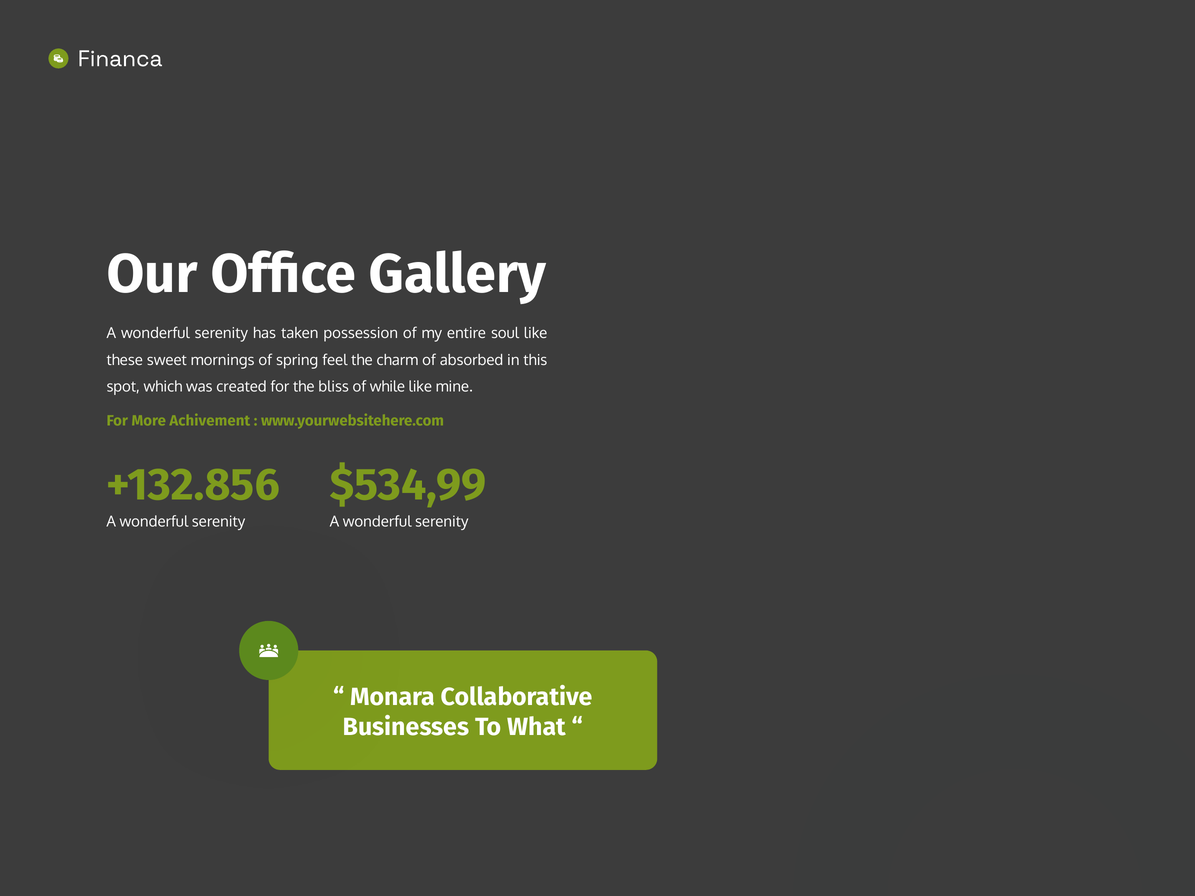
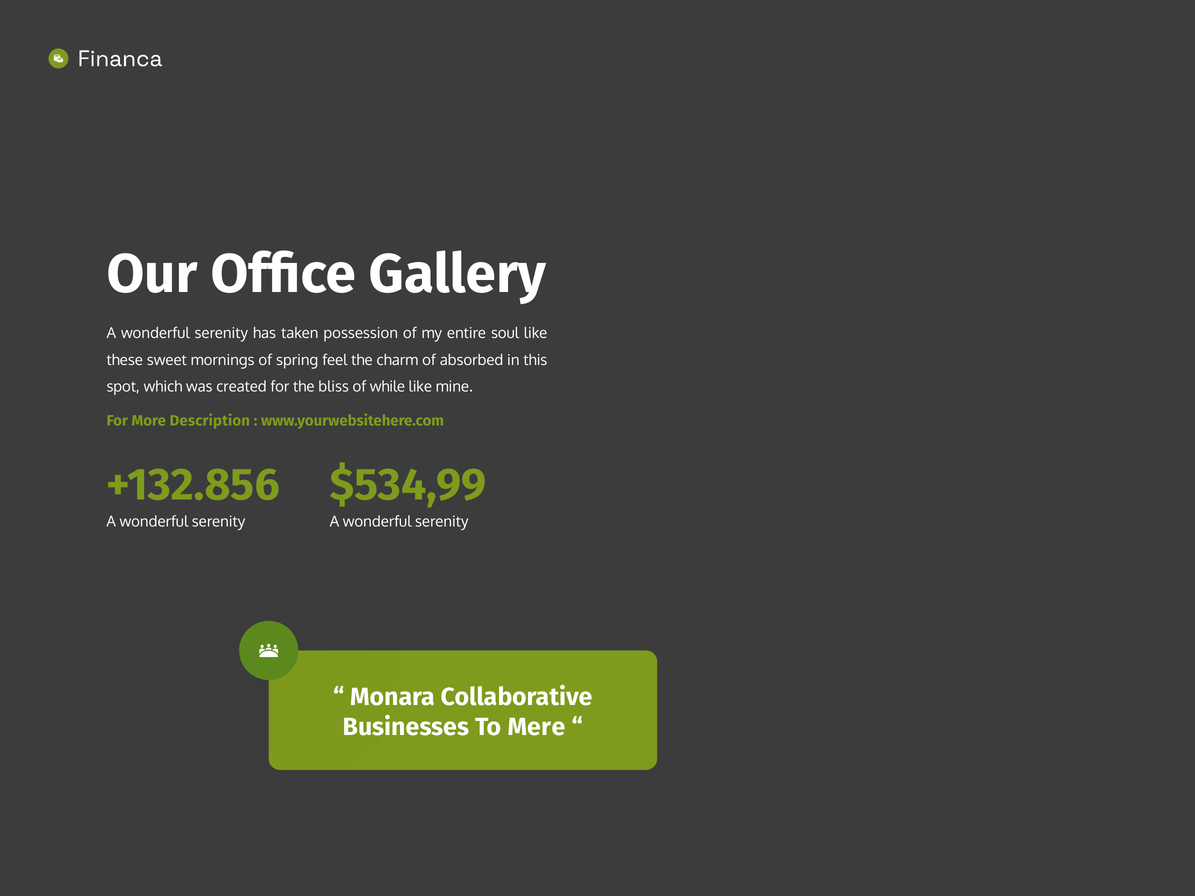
Achivement: Achivement -> Description (210, 421)
What: What -> Mere (537, 727)
